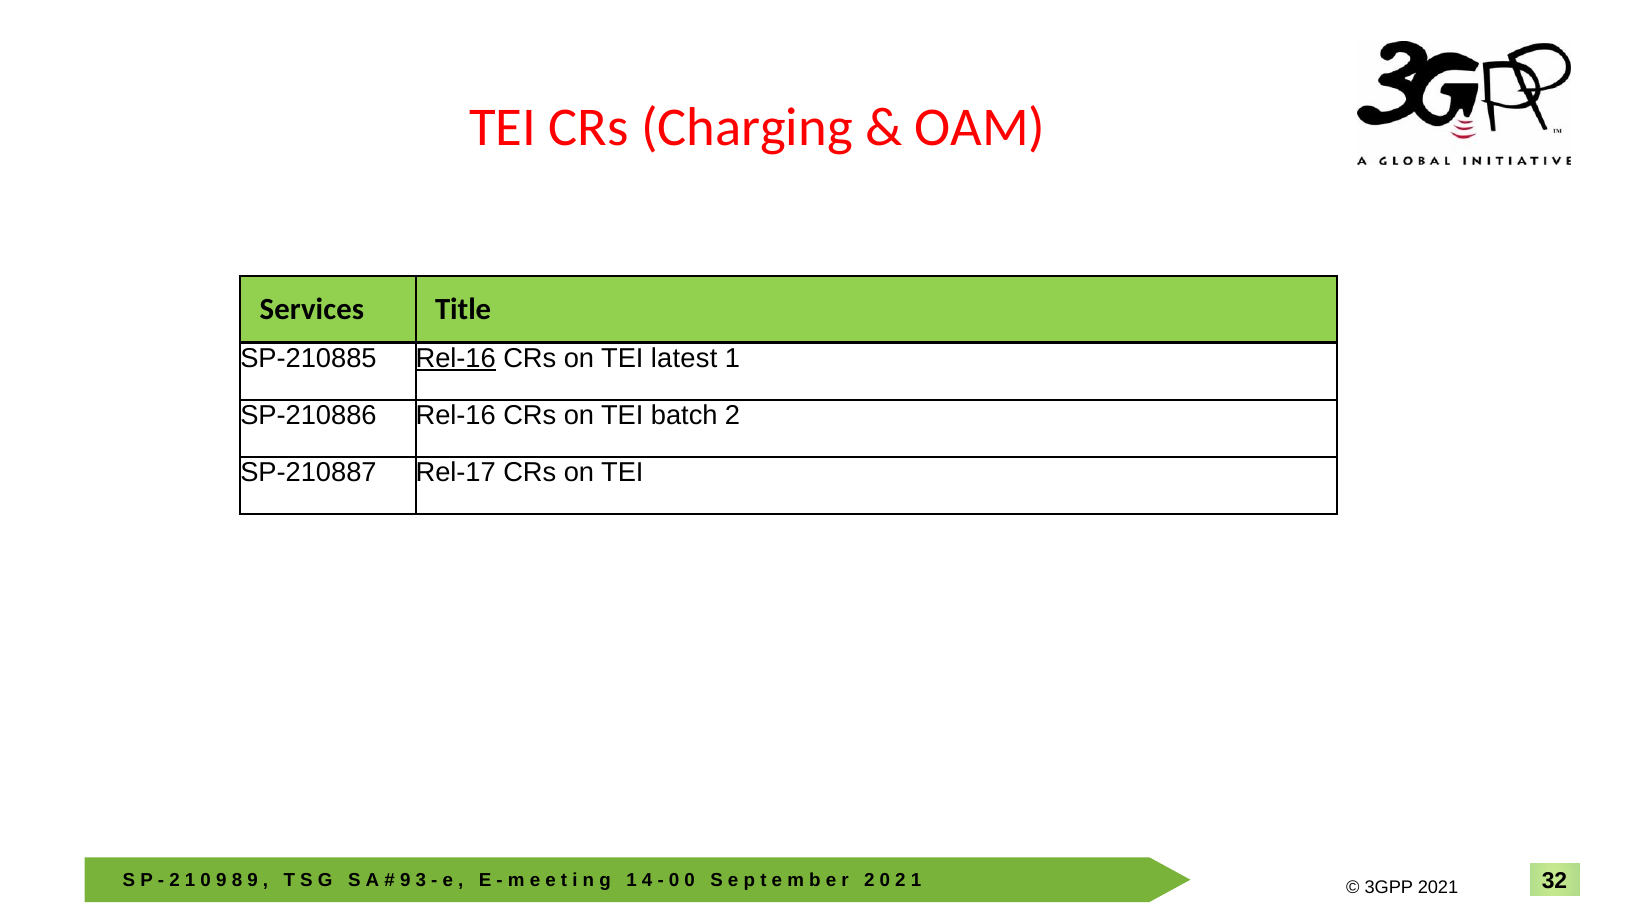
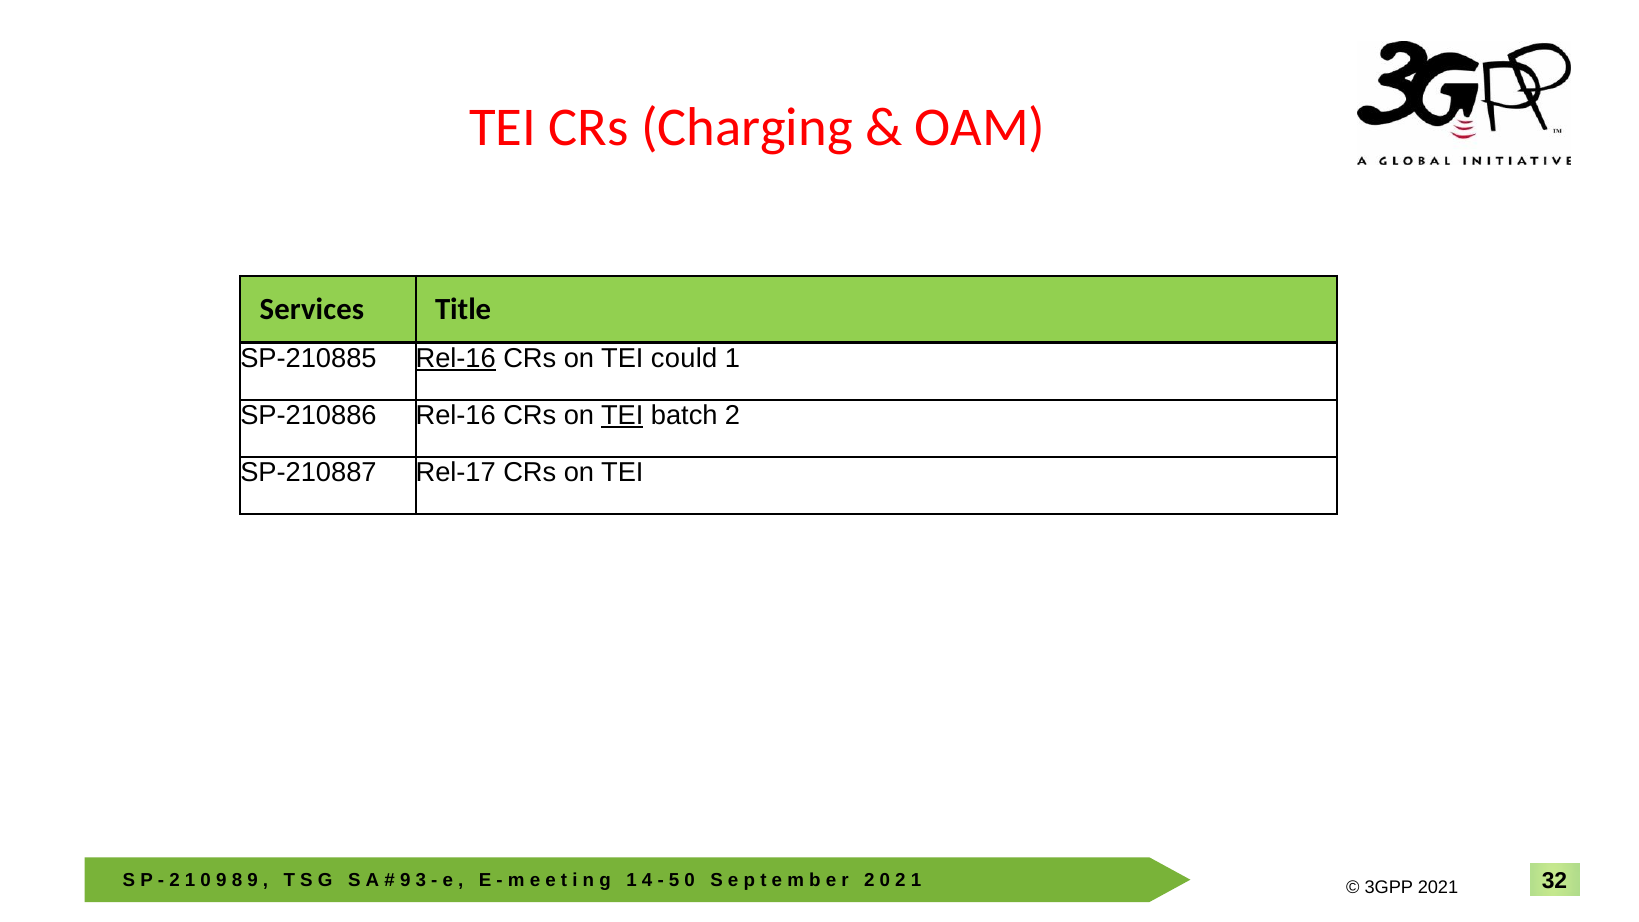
latest: latest -> could (684, 358)
TEI underline: none -> present (622, 415)
0: 0 -> 5 (674, 880)
